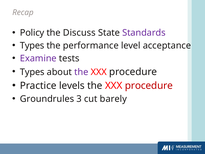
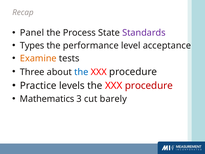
Policy: Policy -> Panel (32, 33)
Discuss: Discuss -> Process (79, 33)
Examine colour: purple -> orange (38, 58)
Types: Types -> Three (32, 72)
the colour: purple -> blue (81, 72)
Groundrules: Groundrules -> Mathematics (47, 99)
